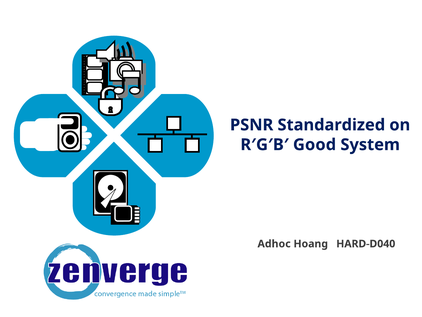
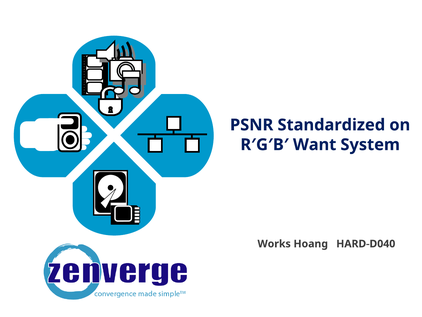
Good: Good -> Want (315, 144)
Adhoc: Adhoc -> Works (274, 243)
